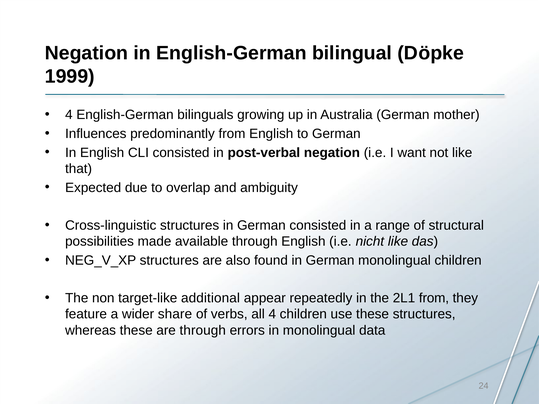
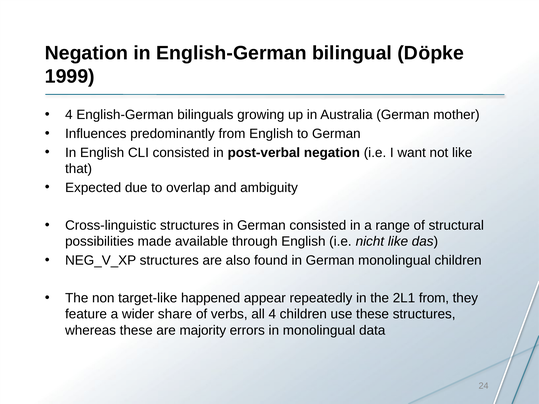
additional: additional -> happened (211, 298)
are through: through -> majority (203, 331)
